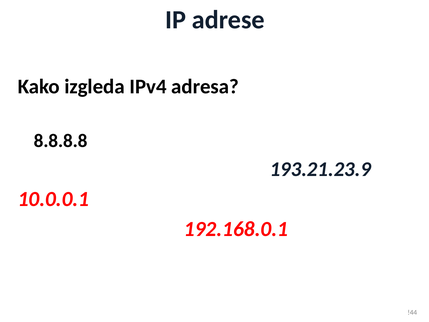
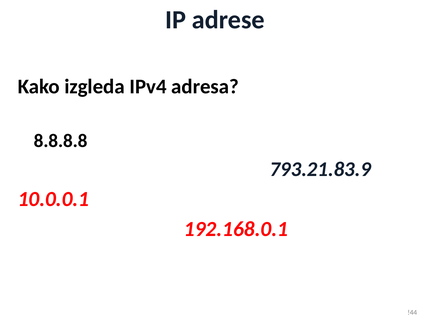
193.21.23.9: 193.21.23.9 -> 793.21.83.9 (320, 169)
